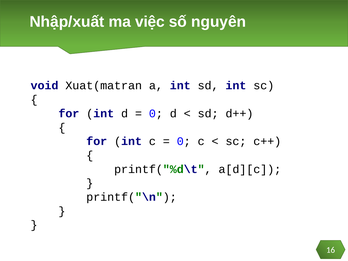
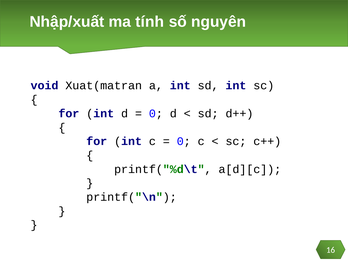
việc: việc -> tính (150, 22)
